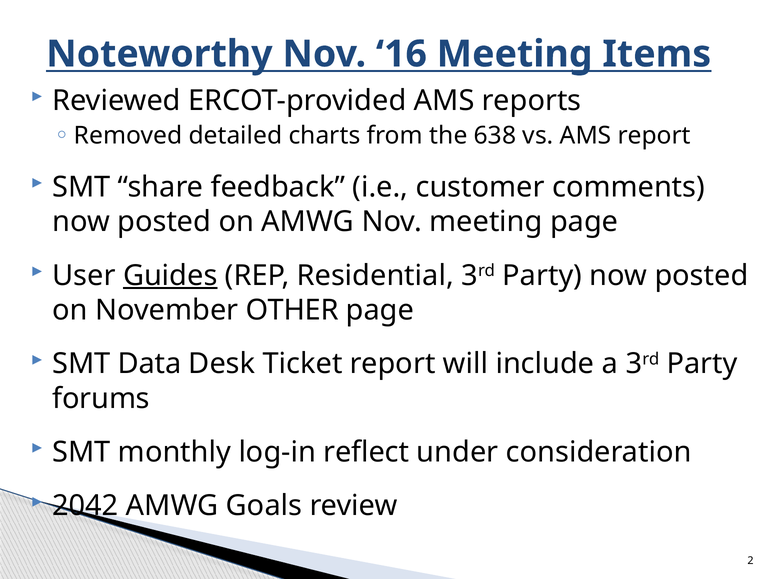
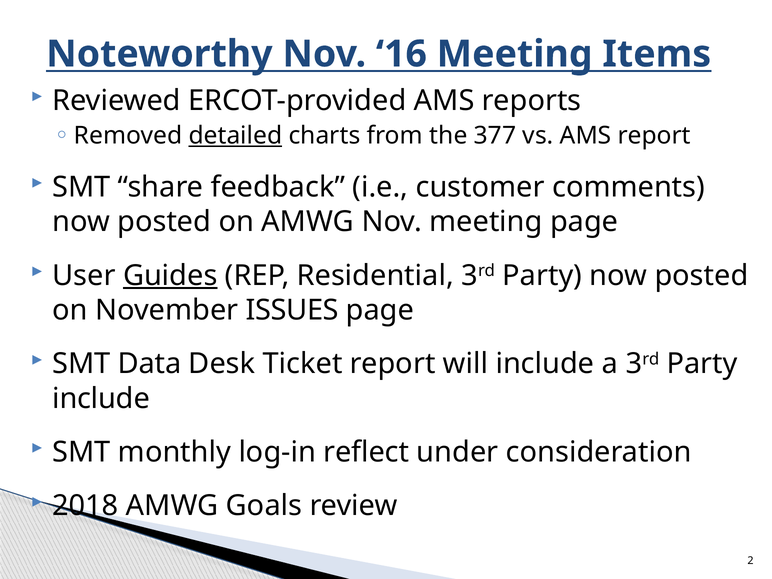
detailed underline: none -> present (235, 136)
638: 638 -> 377 (495, 136)
OTHER: OTHER -> ISSUES (292, 310)
forums: forums -> include (101, 399)
2042: 2042 -> 2018 (85, 506)
